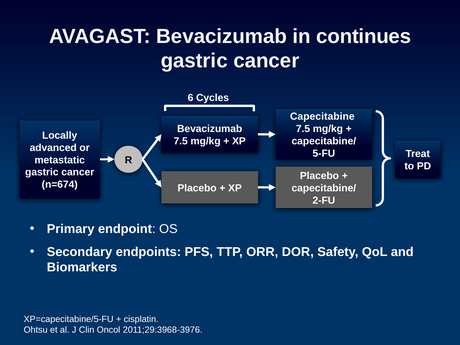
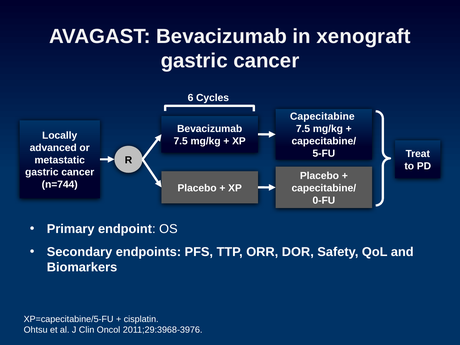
continues: continues -> xenograft (364, 36)
n=674: n=674 -> n=744 (60, 185)
2-FU: 2-FU -> 0-FU (324, 200)
